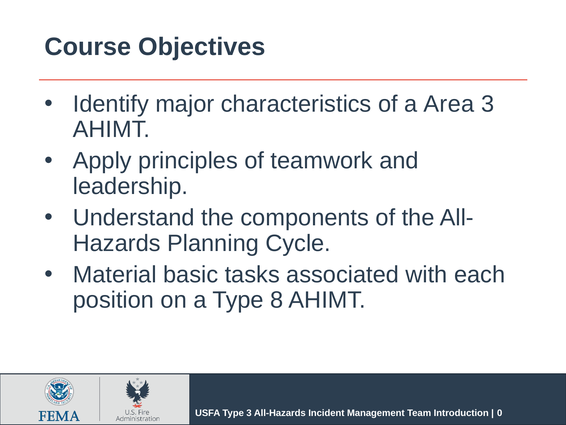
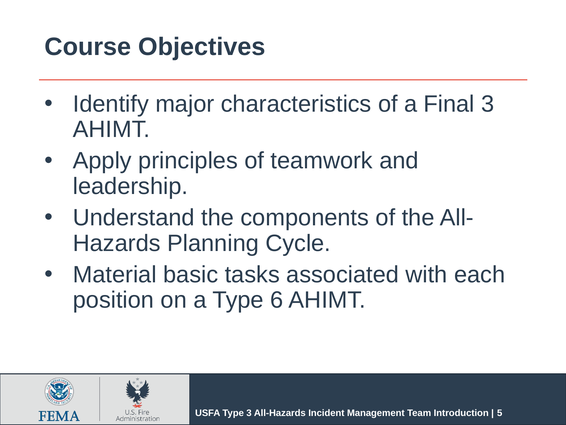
Area: Area -> Final (449, 104)
8: 8 -> 6 (277, 300)
0: 0 -> 5 (500, 413)
